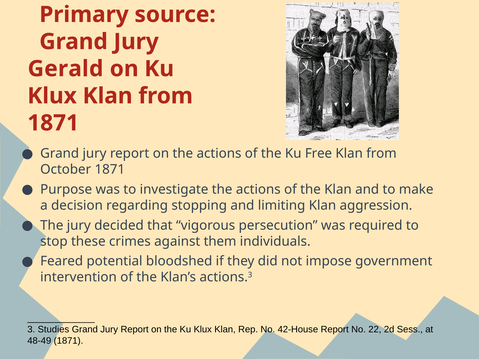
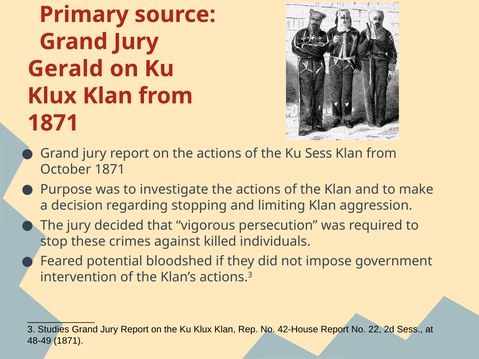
Ku Free: Free -> Sess (319, 154)
them: them -> killed (220, 241)
